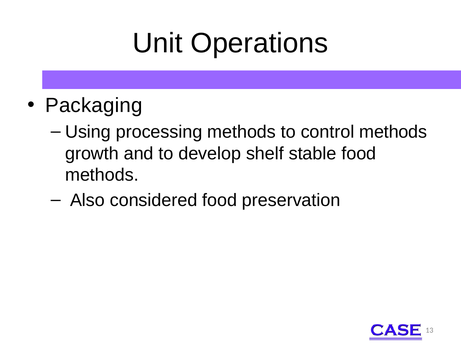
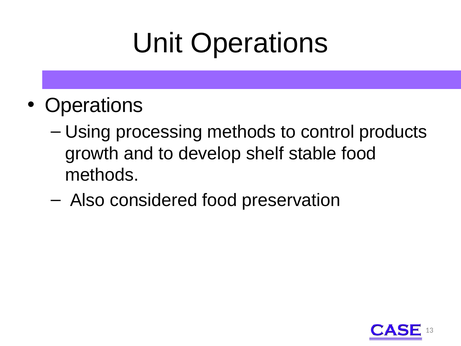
Packaging: Packaging -> Operations (94, 105)
control methods: methods -> products (393, 132)
